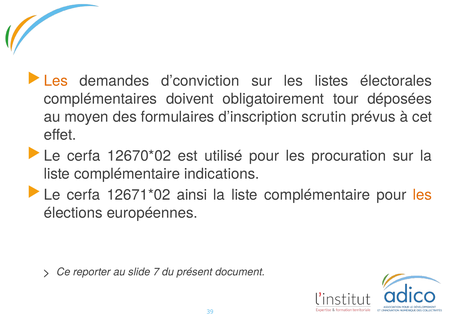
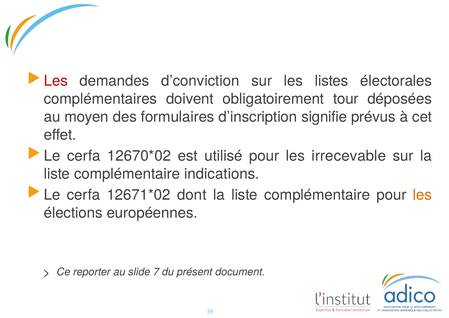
Les colour: orange -> red (56, 81)
scrutin: scrutin -> signifie (324, 117)
procuration: procuration -> irrecevable (349, 156)
ainsi: ainsi -> dont (192, 194)
